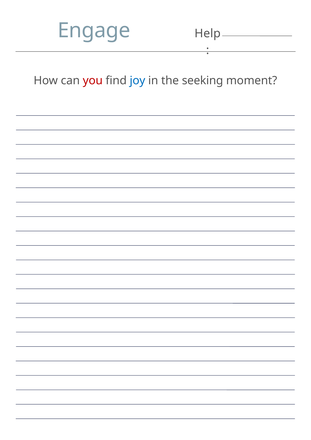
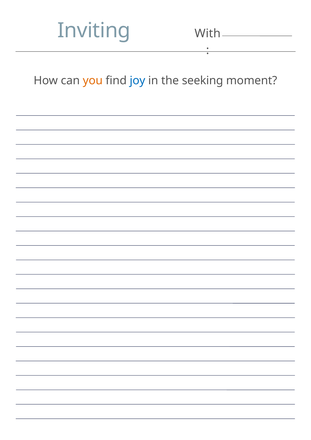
Engage: Engage -> Inviting (94, 31)
Help: Help -> With (208, 34)
you colour: red -> orange (93, 81)
